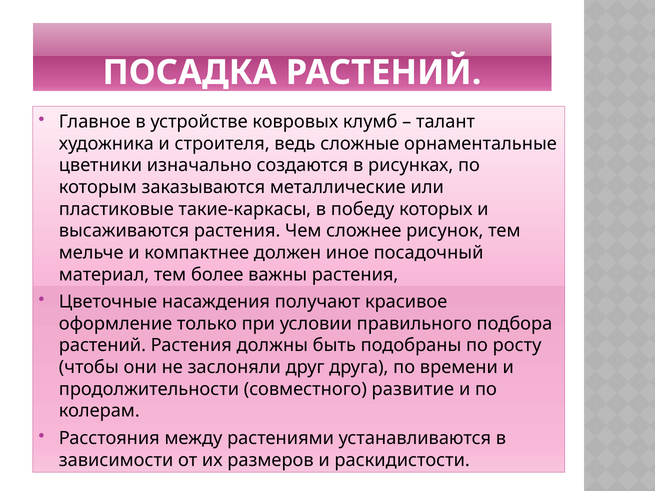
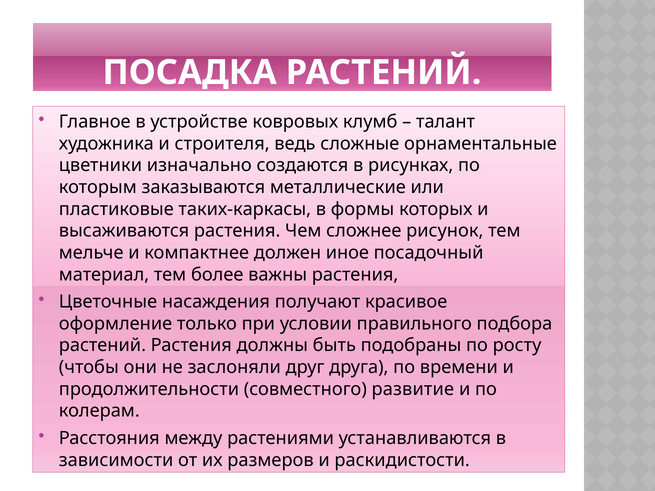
такие-каркасы: такие-каркасы -> таких-каркасы (245, 209)
победу: победу -> формы (363, 209)
